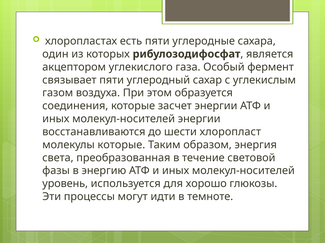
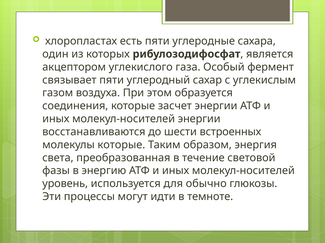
хлоропласт: хлоропласт -> встроенных (230, 132)
хорошо: хорошо -> обычно (206, 184)
